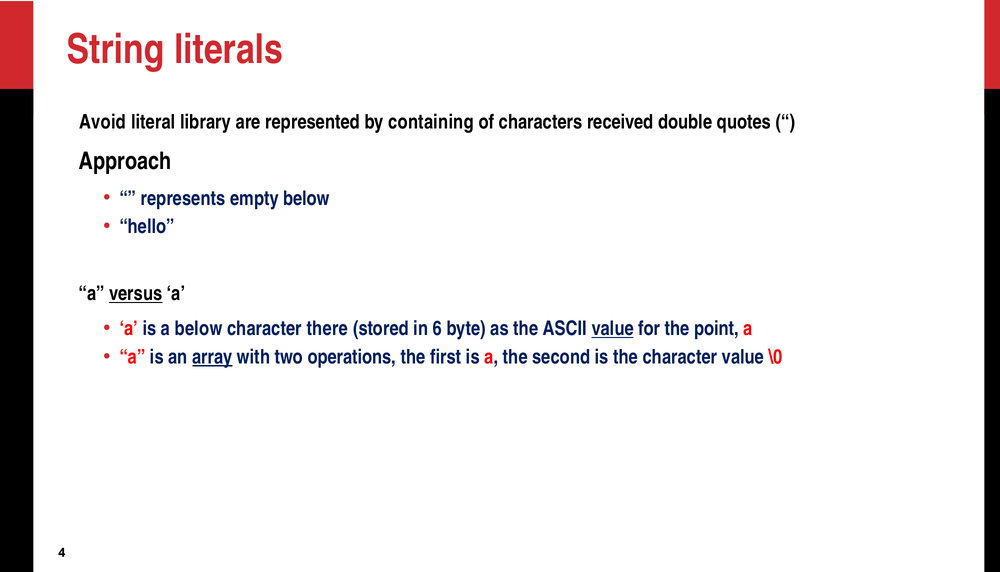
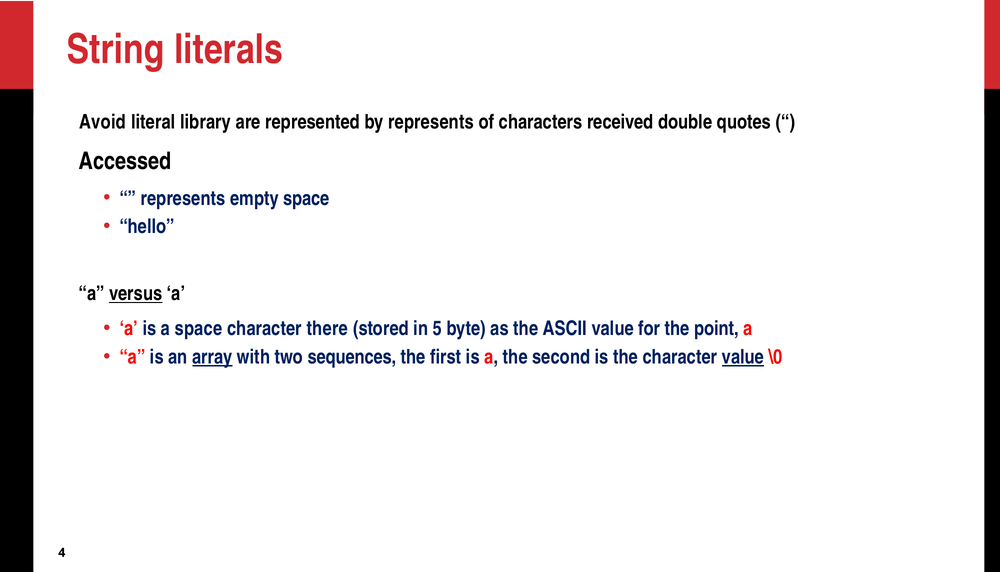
by containing: containing -> represents (431, 122)
Approach: Approach -> Accessed (125, 161)
empty below: below -> space (306, 198)
a below: below -> space (199, 328)
6: 6 -> 5 (437, 328)
value underline: present -> none (613, 328)
operations: operations -> sequences (352, 357)
value underline: none -> present (743, 357)
